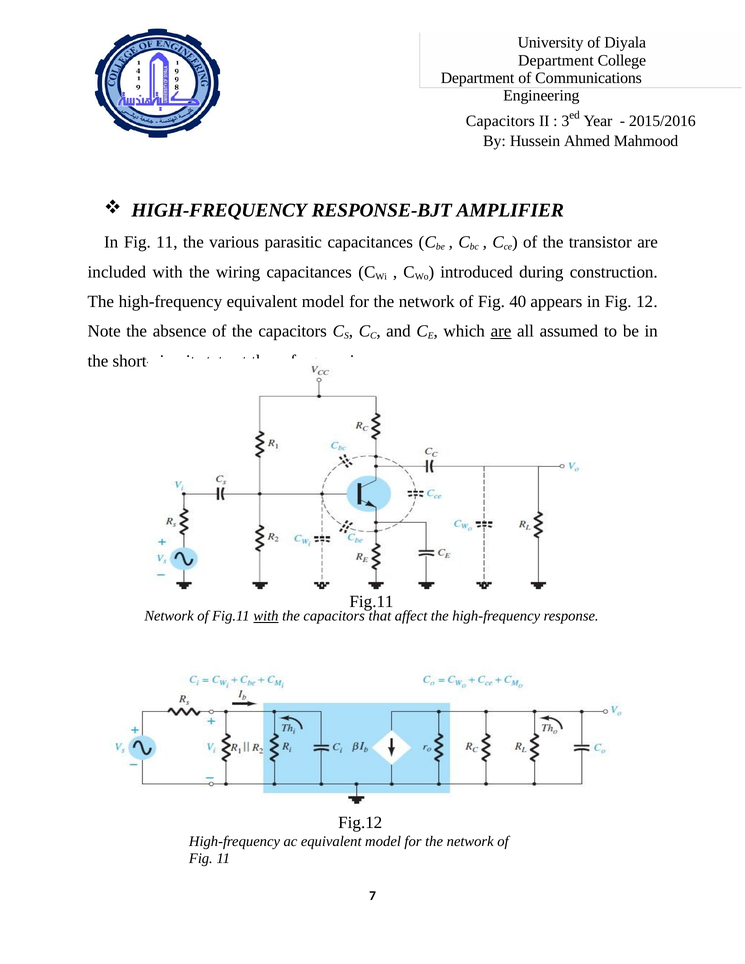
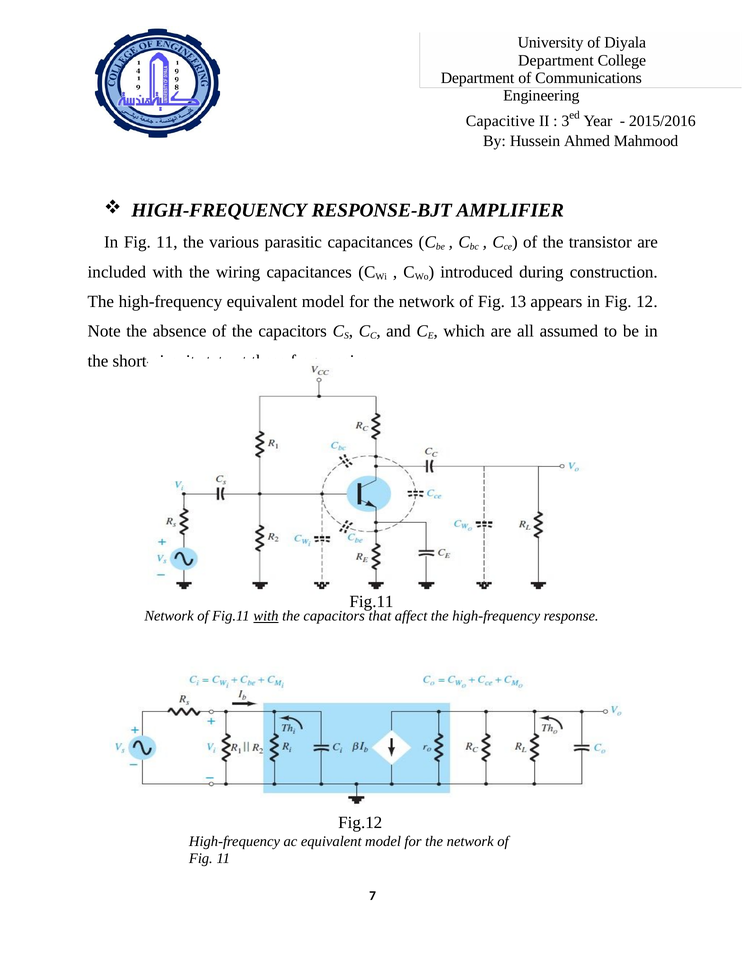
Capacitors: Capacitors -> Capacitive (500, 121)
40: 40 -> 13 (518, 302)
are underline: present -> none (501, 331)
